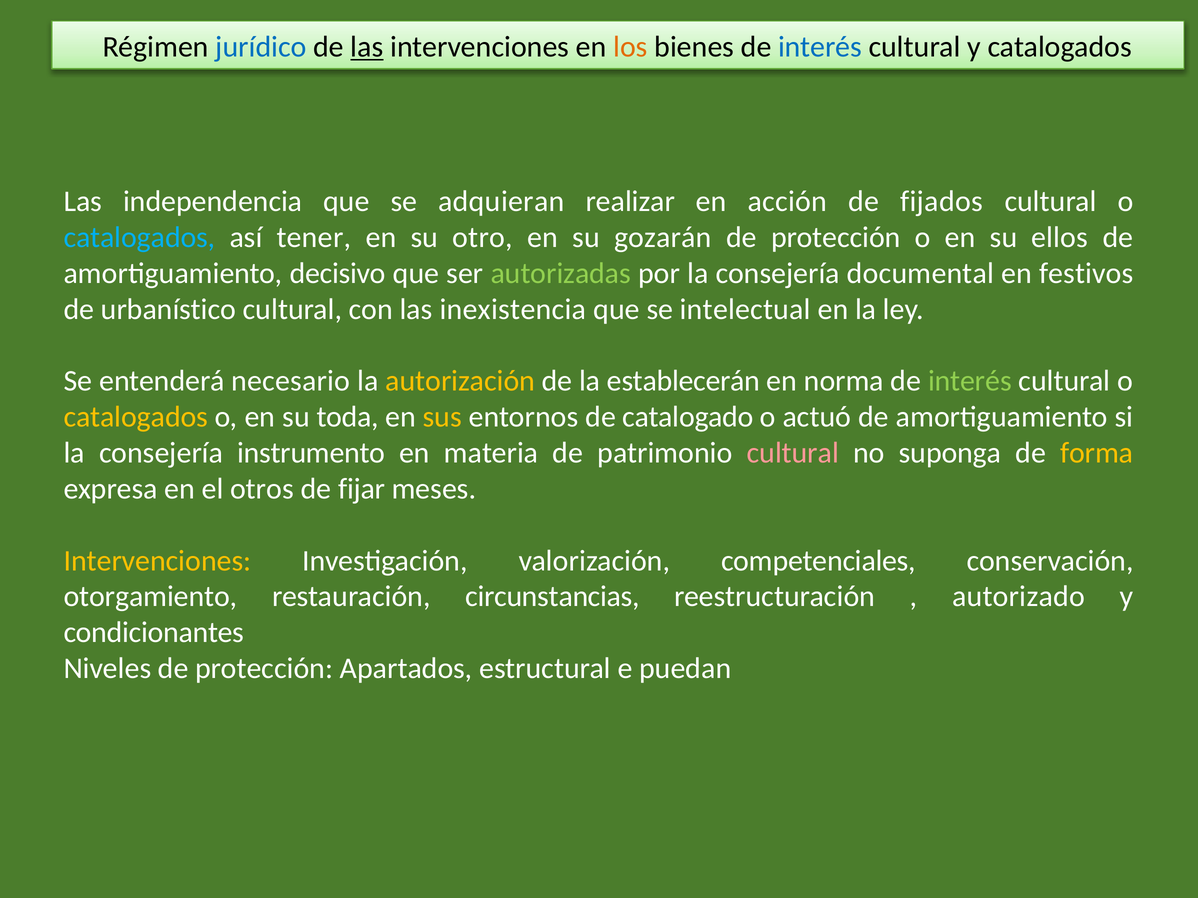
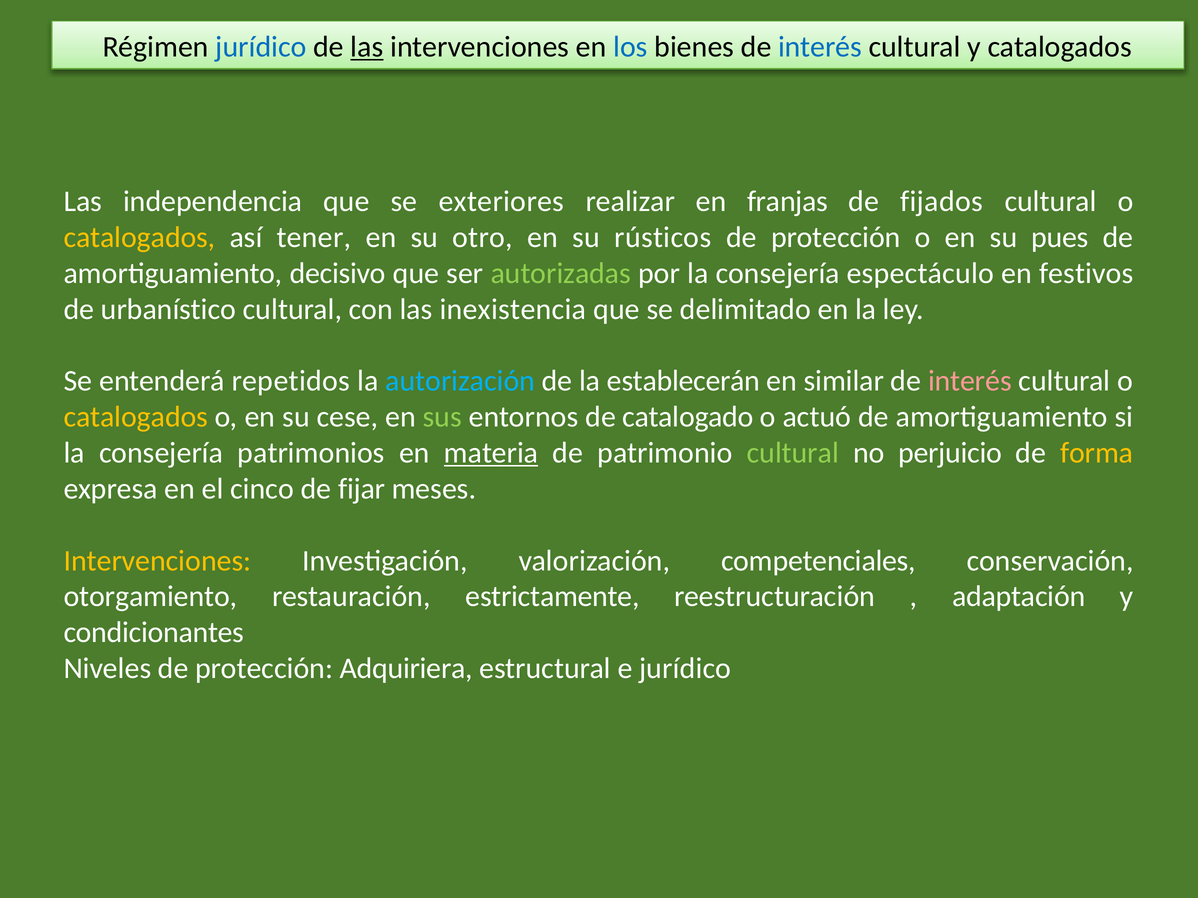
los colour: orange -> blue (630, 47)
adquieran: adquieran -> exteriores (501, 202)
acción: acción -> franjas (788, 202)
catalogados colour: light blue -> yellow (139, 237)
gozarán: gozarán -> rústicos (663, 237)
ellos: ellos -> pues (1060, 237)
documental: documental -> espectáculo (920, 273)
intelectual: intelectual -> delimitado (745, 309)
necesario: necesario -> repetidos (291, 381)
autorización colour: yellow -> light blue (460, 381)
norma: norma -> similar (844, 381)
interés colour: light green -> pink (970, 381)
toda: toda -> cese (348, 417)
sus colour: yellow -> light green (442, 417)
instrumento: instrumento -> patrimonios (311, 453)
materia underline: none -> present (491, 453)
cultural colour: pink -> light green (793, 453)
suponga: suponga -> perjuicio (950, 453)
otros: otros -> cinco (262, 489)
circunstancias: circunstancias -> estrictamente (552, 597)
autorizado: autorizado -> adaptación (1019, 597)
Apartados: Apartados -> Adquiriera (406, 669)
e puedan: puedan -> jurídico (685, 669)
